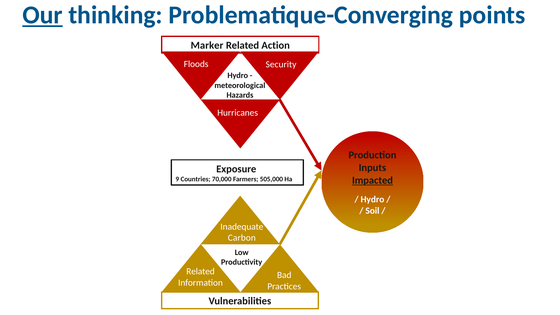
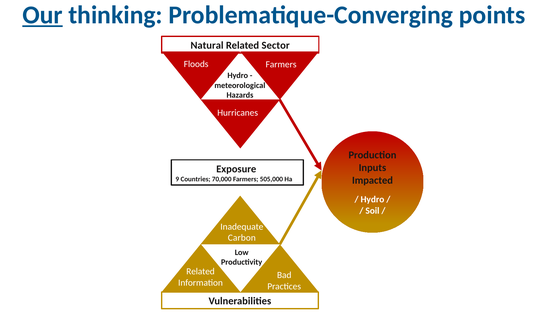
Marker: Marker -> Natural (207, 45)
Action: Action -> Sector (276, 45)
Security: Security -> Farmers (281, 64)
Impacted underline: present -> none (372, 180)
